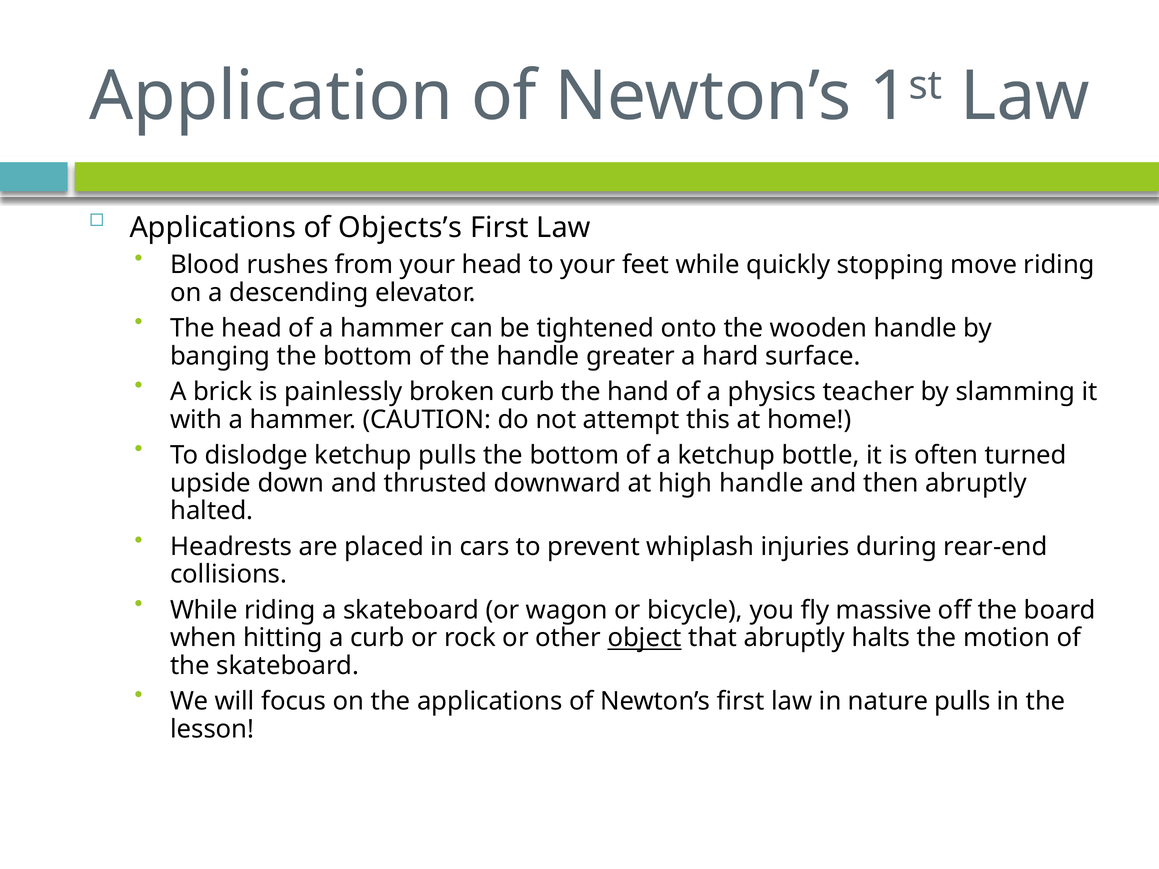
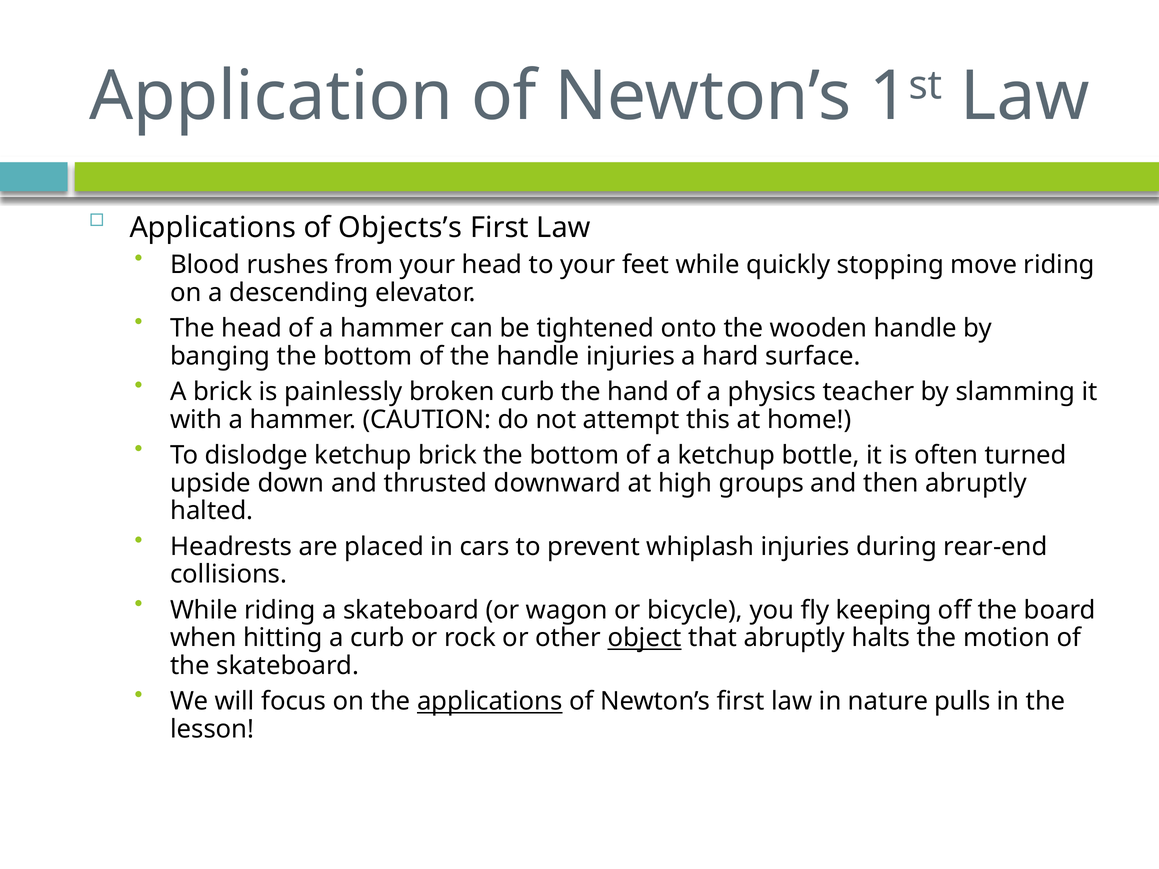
handle greater: greater -> injuries (631, 356)
ketchup pulls: pulls -> brick (448, 456)
high handle: handle -> groups (762, 483)
massive: massive -> keeping (884, 610)
applications underline: none -> present (490, 702)
